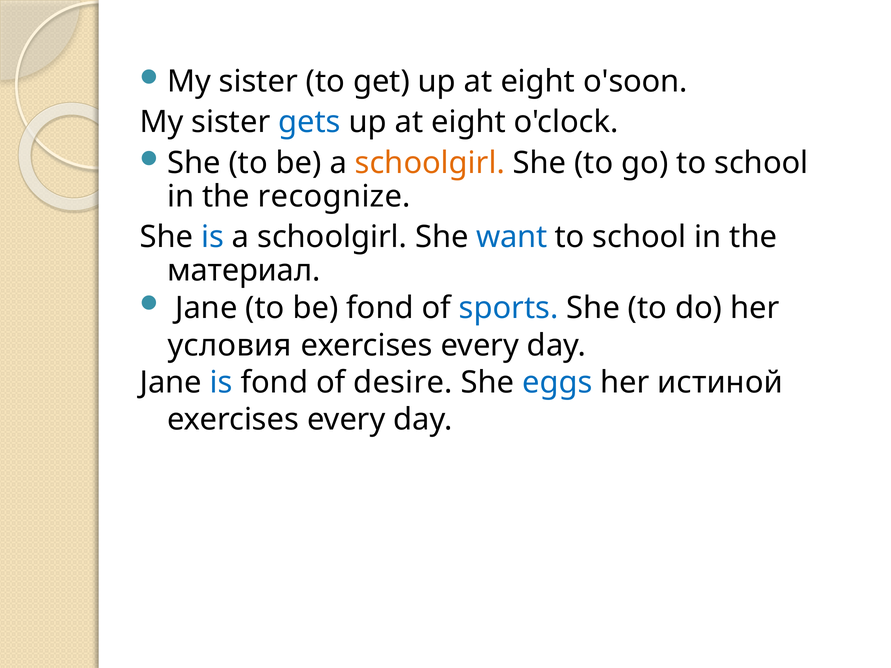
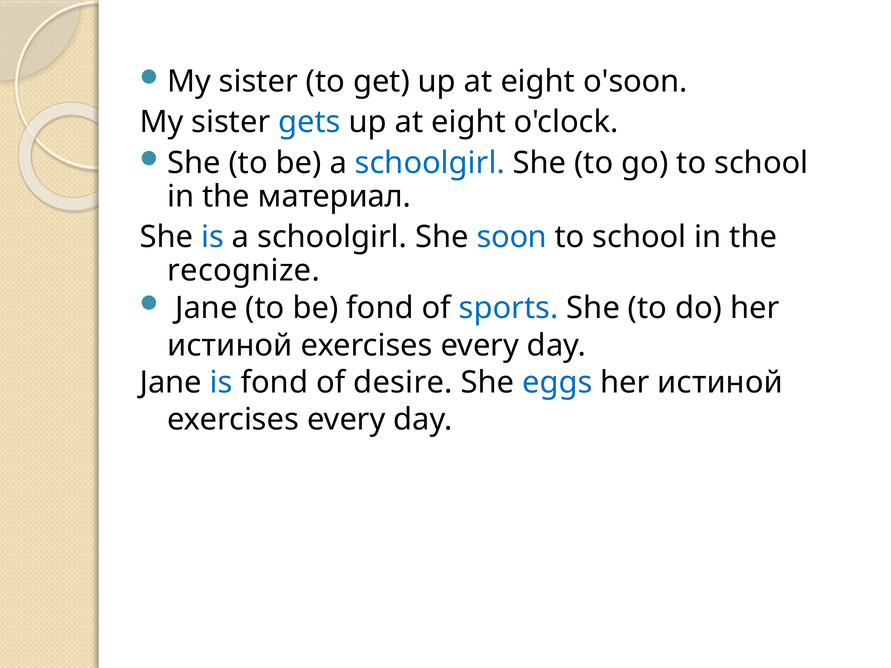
schoolgirl colour: orange -> blue (430, 163)
recognize: recognize -> материал (335, 197)
want: want -> soon (512, 237)
материал: материал -> recognize (244, 271)
условия: условия -> истиной (230, 345)
